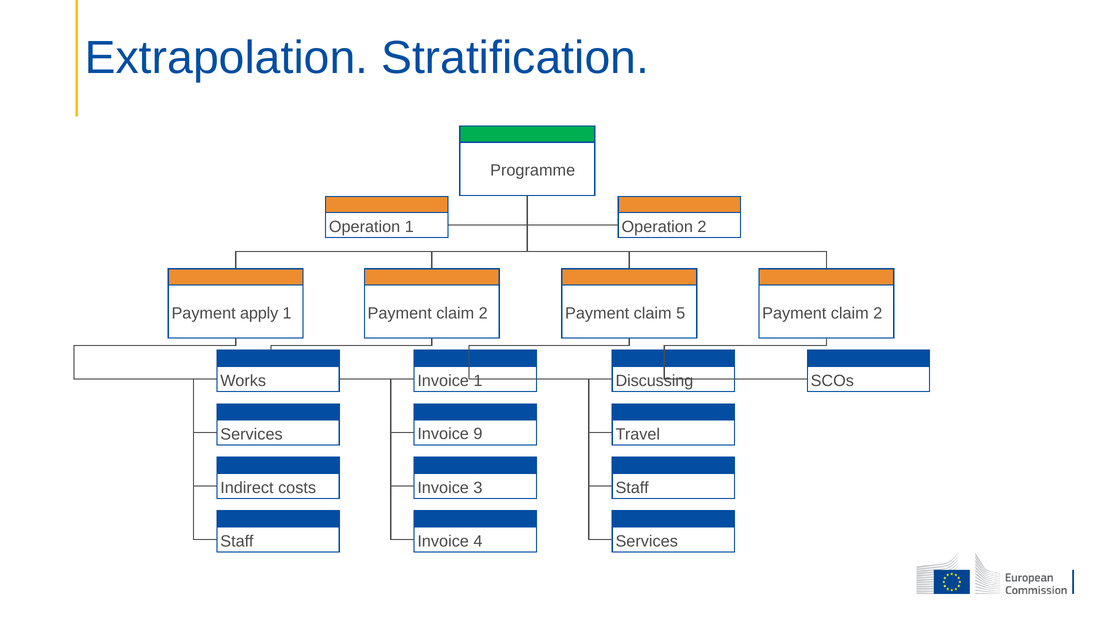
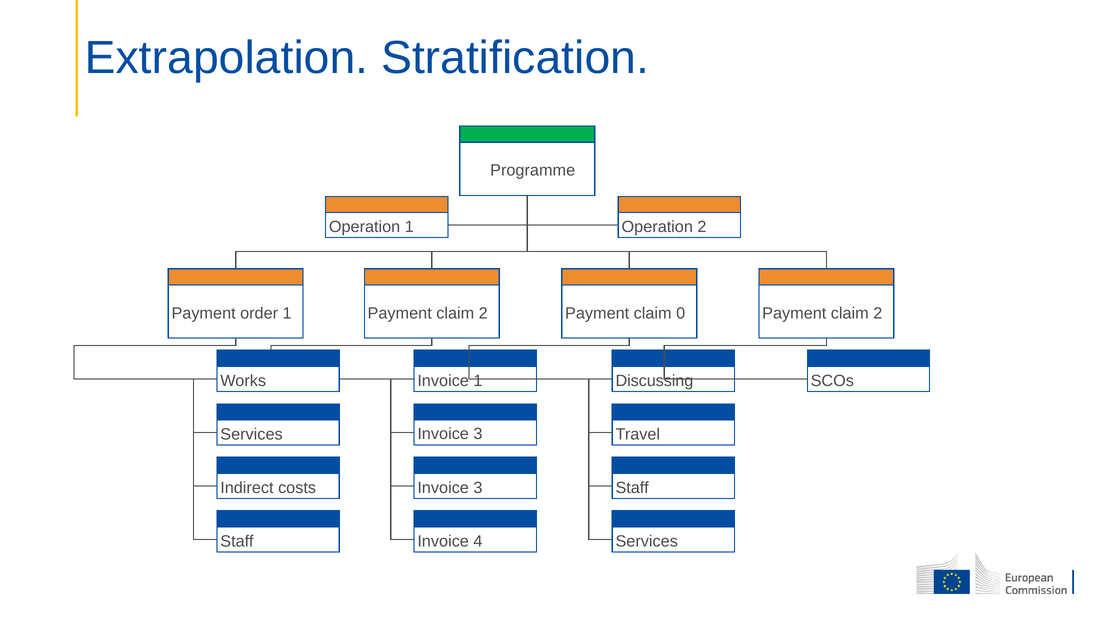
apply: apply -> order (259, 313)
5: 5 -> 0 (681, 313)
9: 9 -> 3 (478, 433)
